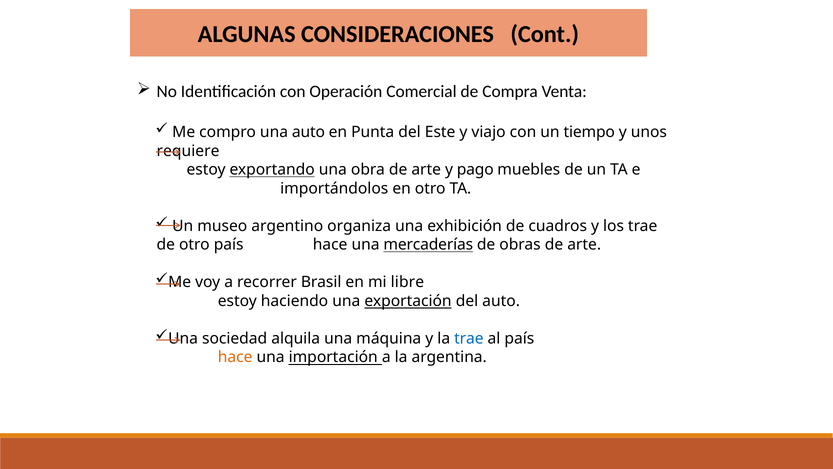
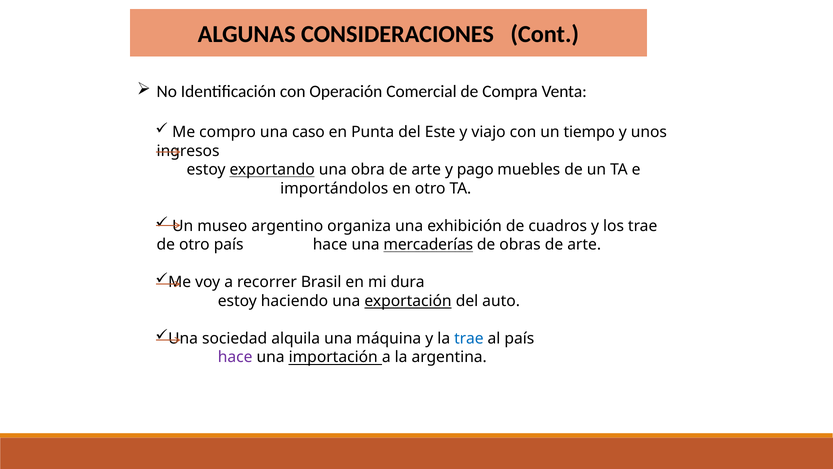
una auto: auto -> caso (308, 132)
requiere: requiere -> ingresos (188, 151)
libre: libre -> dura (408, 282)
hace colour: orange -> purple (235, 357)
